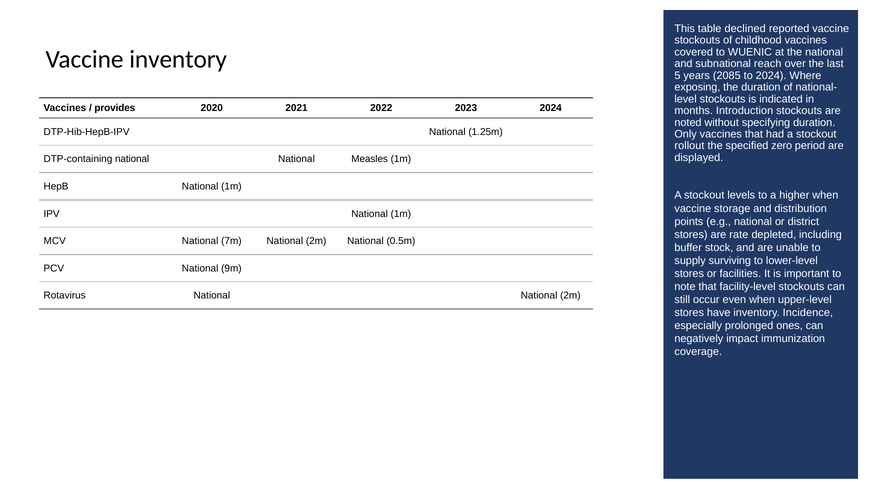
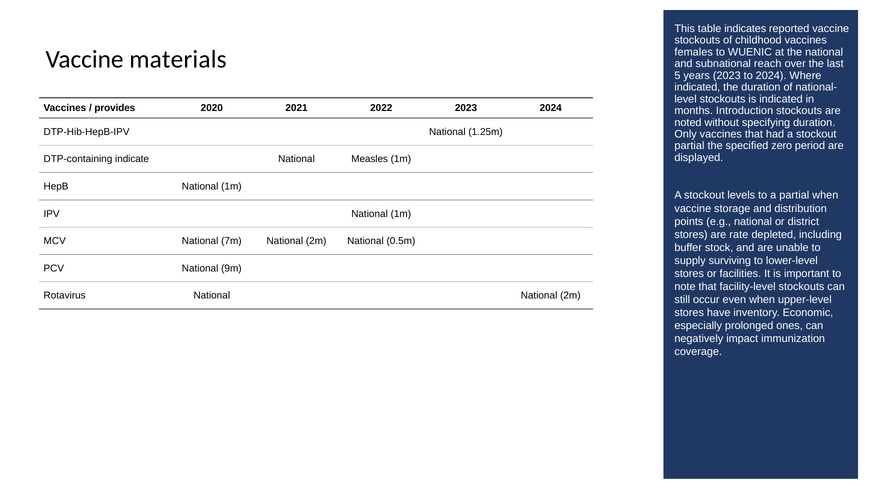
declined: declined -> indicates (745, 29)
covered: covered -> females (694, 52)
Vaccine inventory: inventory -> materials (178, 59)
years 2085: 2085 -> 2023 (727, 75)
exposing: exposing -> indicated (697, 87)
rollout: rollout -> partial (689, 146)
DTP-containing national: national -> indicate (132, 159)
a higher: higher -> partial (794, 195)
Incidence: Incidence -> Economic (808, 313)
